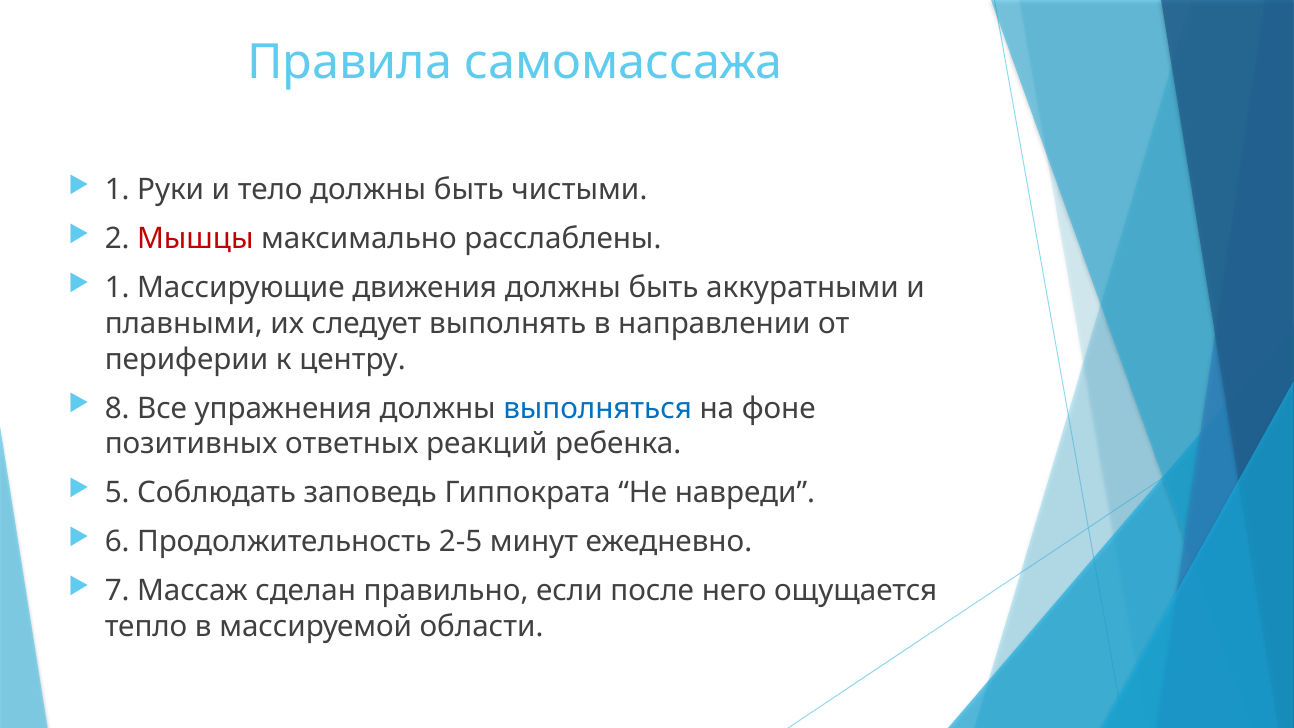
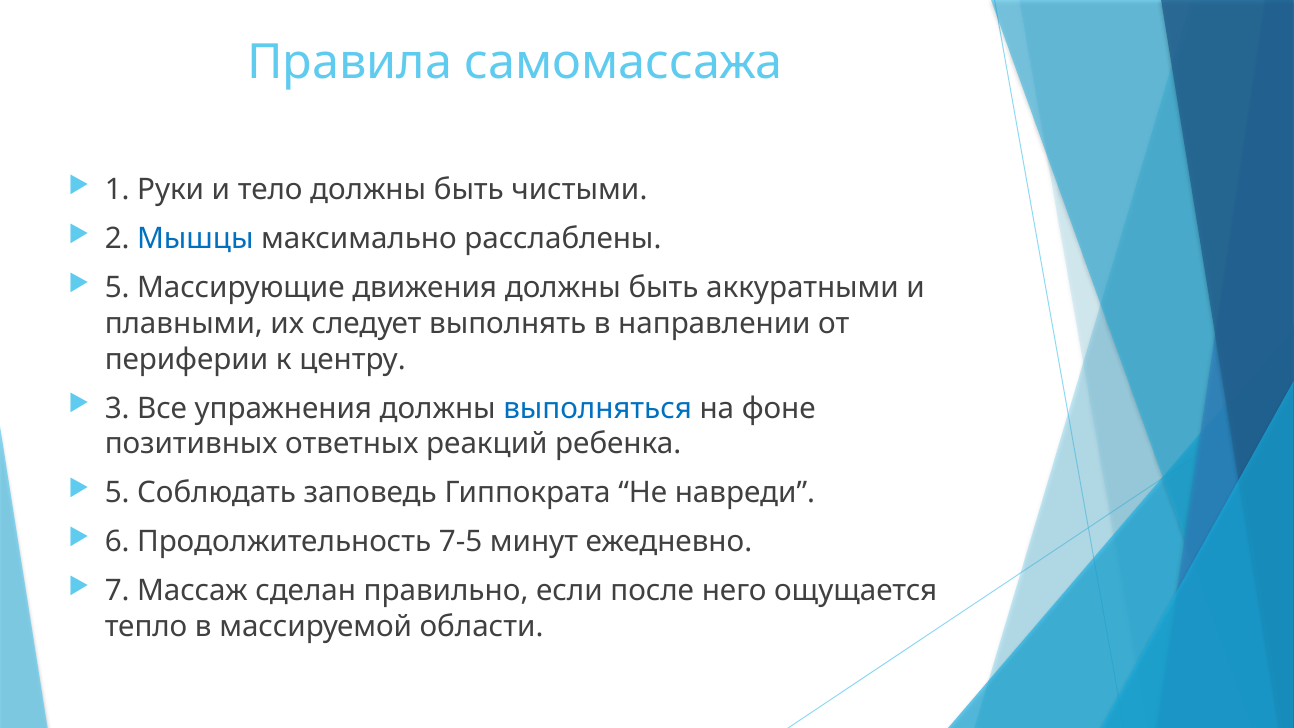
Мышцы colour: red -> blue (195, 239)
1: 1 -> 5 (117, 288)
8: 8 -> 3 (117, 408)
2-5: 2-5 -> 7-5 (461, 542)
